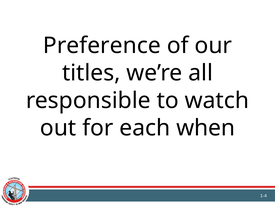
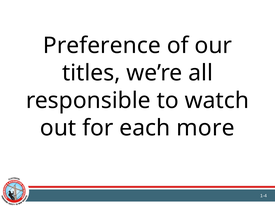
when: when -> more (205, 128)
